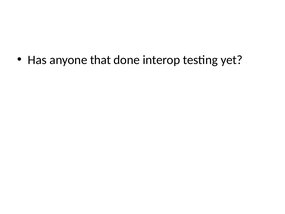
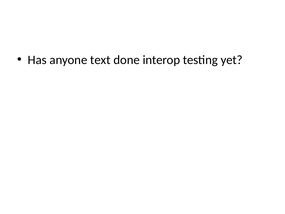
that: that -> text (100, 60)
